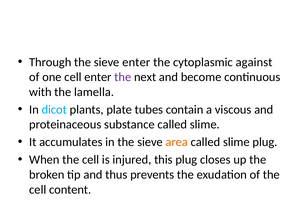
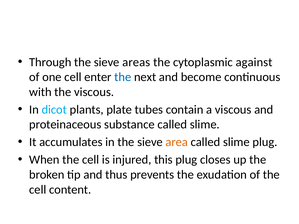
sieve enter: enter -> areas (136, 62)
the colour: purple -> blue (123, 77)
the lamella: lamella -> viscous (94, 92)
